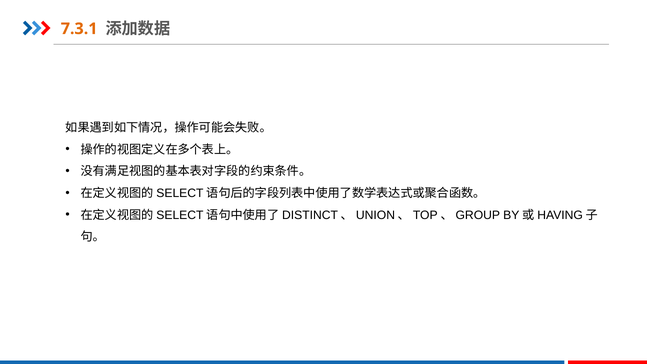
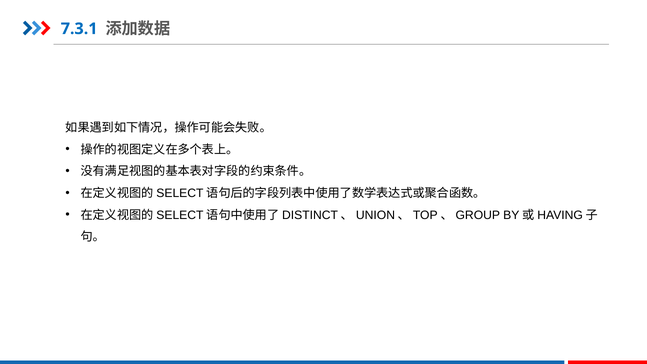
7.3.1 colour: orange -> blue (79, 29)
